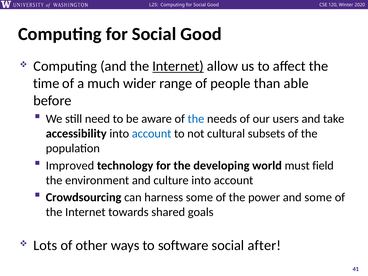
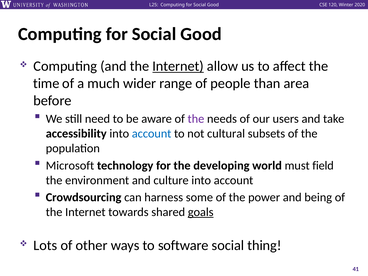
able: able -> area (296, 83)
the colour: blue -> purple (196, 119)
Improved: Improved -> Microsoft (70, 165)
and some: some -> being (318, 197)
goals underline: none -> present (201, 212)
after: after -> thing (264, 245)
